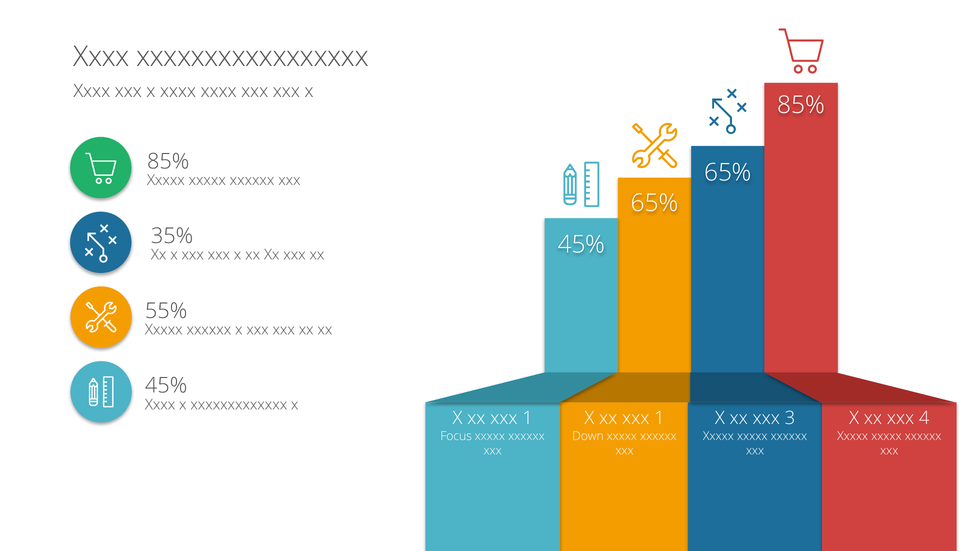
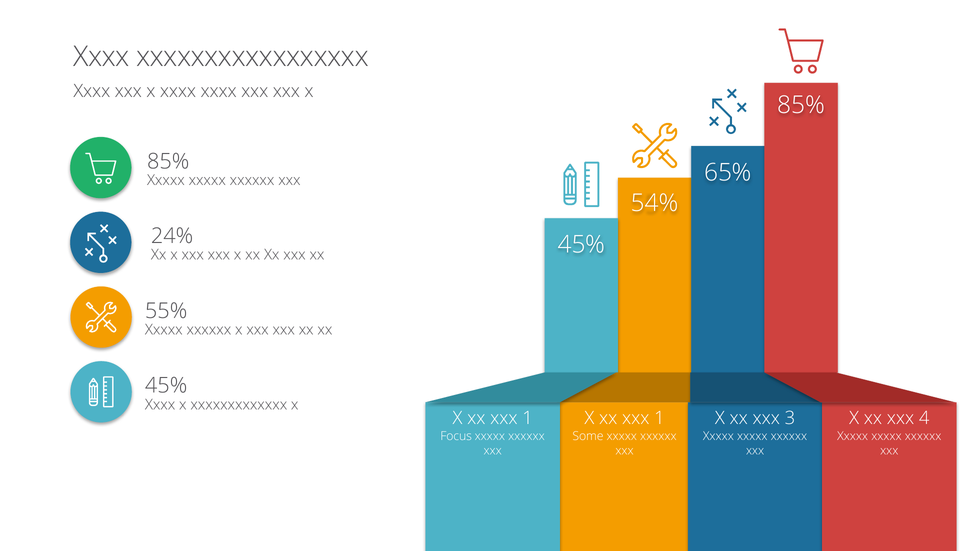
65%: 65% -> 54% (655, 203)
35%: 35% -> 24% (172, 236)
Down: Down -> Some (588, 436)
